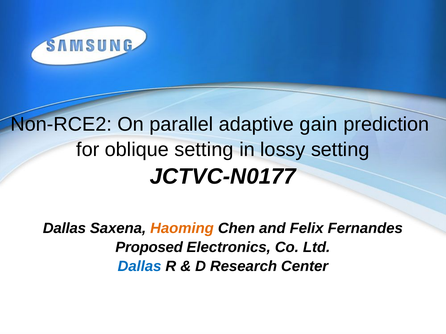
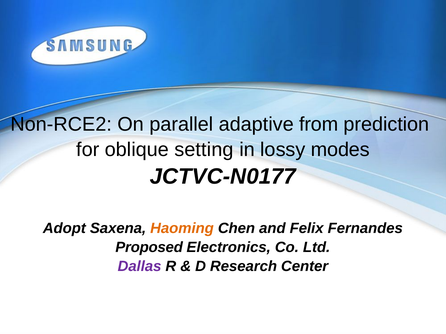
gain: gain -> from (319, 124)
lossy setting: setting -> modes (340, 150)
Dallas: Dallas -> Adopt (64, 229)
Dallas colour: blue -> purple (140, 267)
